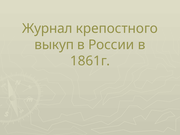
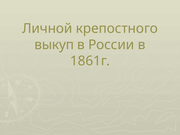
Журнал: Журнал -> Личной (47, 29)
